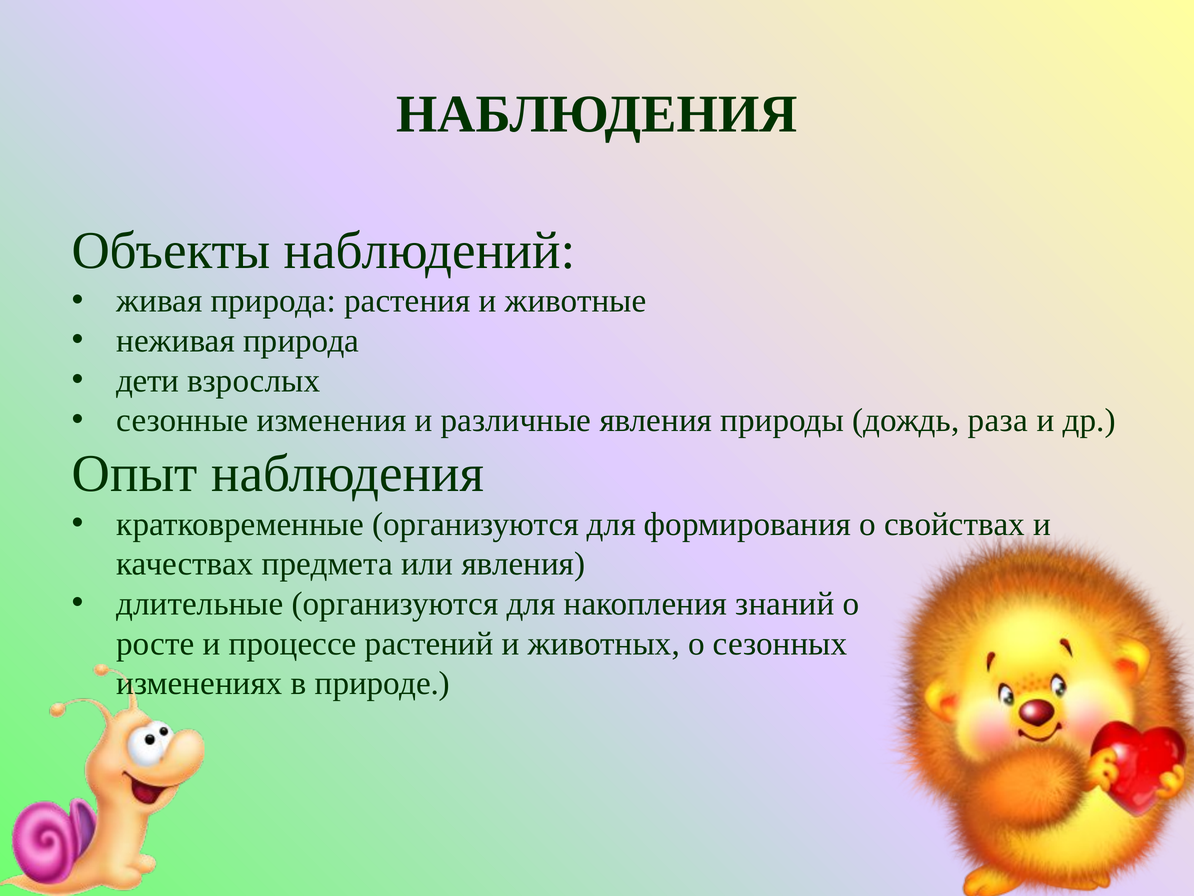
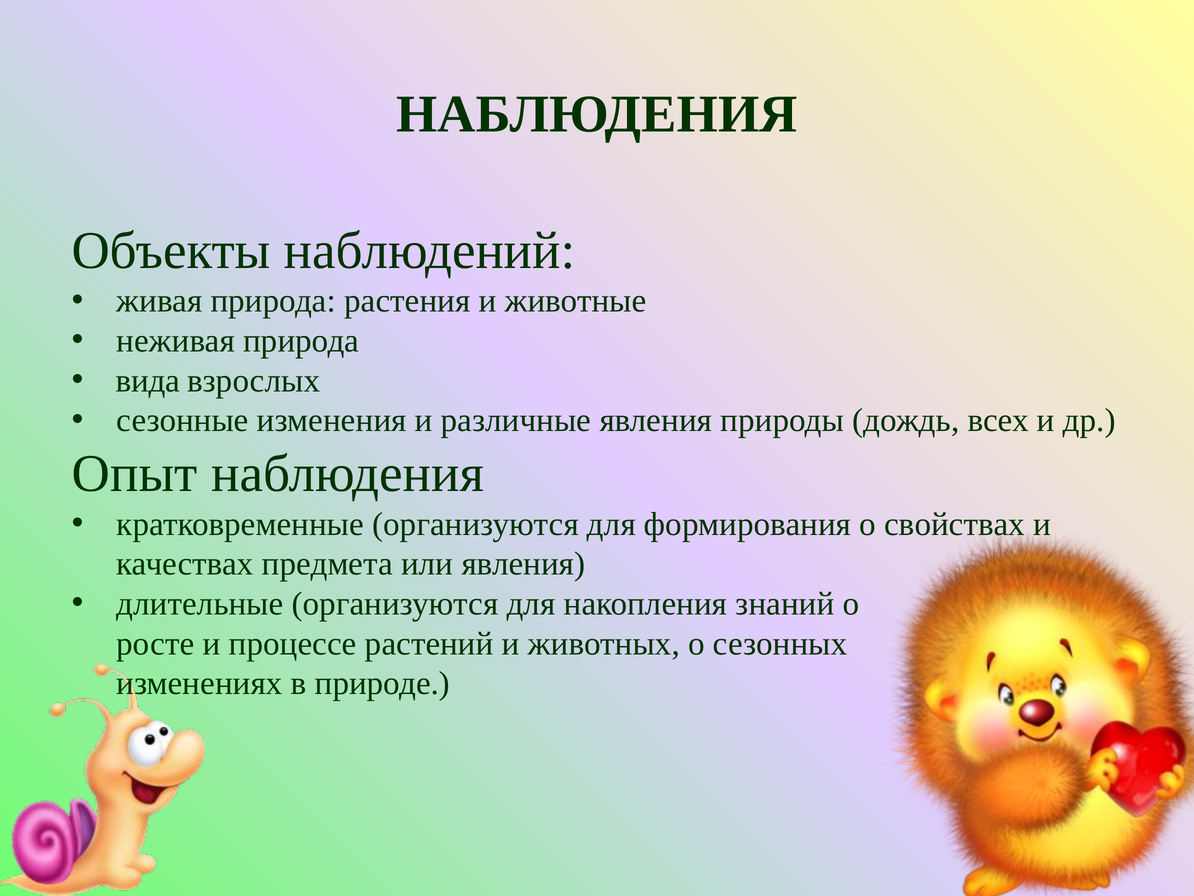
дети: дети -> вида (148, 380)
раза: раза -> всех (998, 420)
